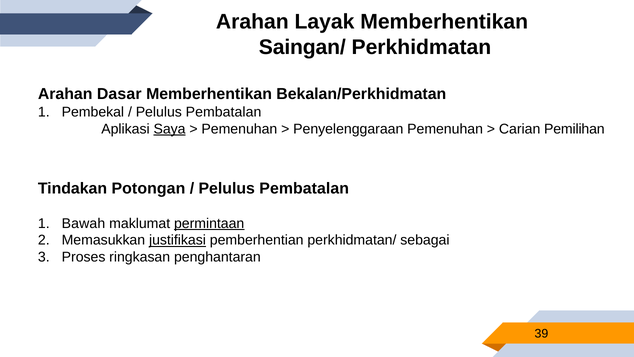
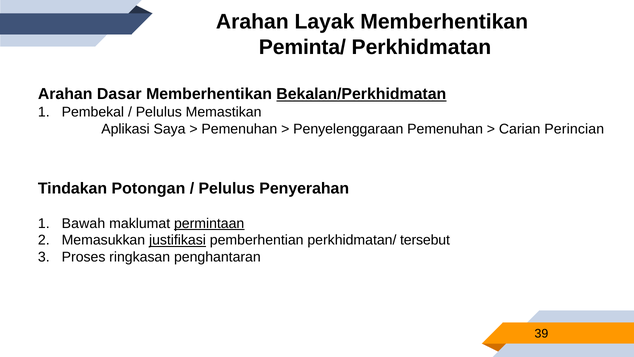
Saingan/: Saingan/ -> Peminta/ (302, 47)
Bekalan/Perkhidmatan underline: none -> present (361, 94)
Pembatalan: Pembatalan -> Memastikan (224, 112)
Saya underline: present -> none (170, 129)
Pemilihan: Pemilihan -> Perincian (574, 129)
Pembatalan: Pembatalan -> Penyerahan (304, 188)
sebagai: sebagai -> tersebut (425, 240)
